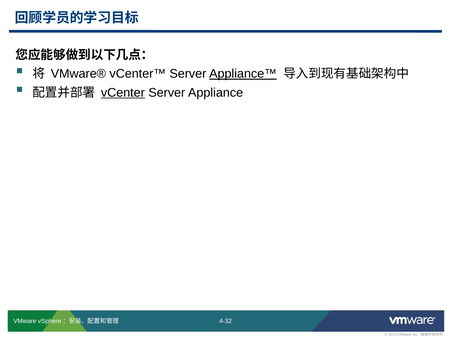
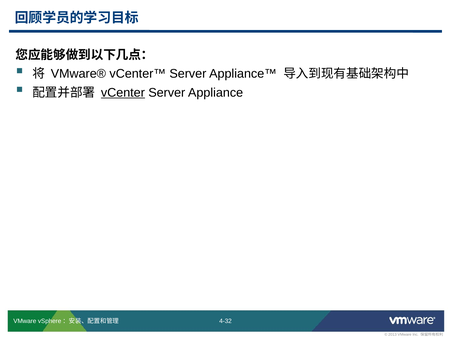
Appliance™ underline: present -> none (243, 74)
